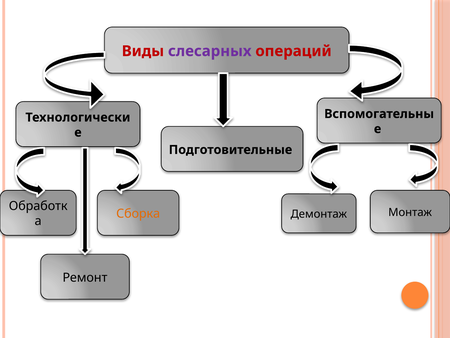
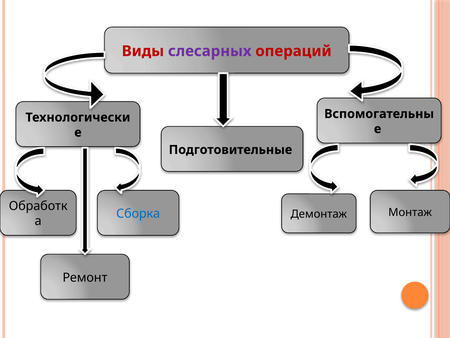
Сборка colour: orange -> blue (138, 213)
